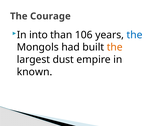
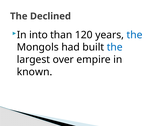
Courage: Courage -> Declined (50, 16)
106: 106 -> 120 (84, 35)
the colour: orange -> blue (115, 47)
dust: dust -> over (63, 60)
